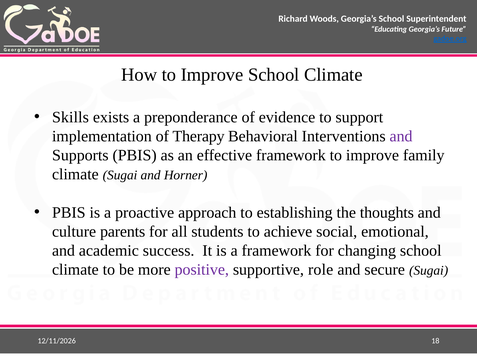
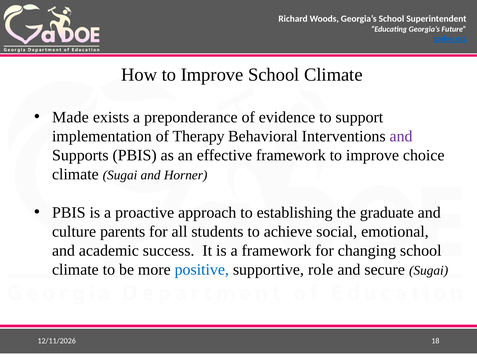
Skills: Skills -> Made (70, 118)
family: family -> choice (424, 156)
thoughts: thoughts -> graduate (387, 213)
positive colour: purple -> blue (202, 270)
